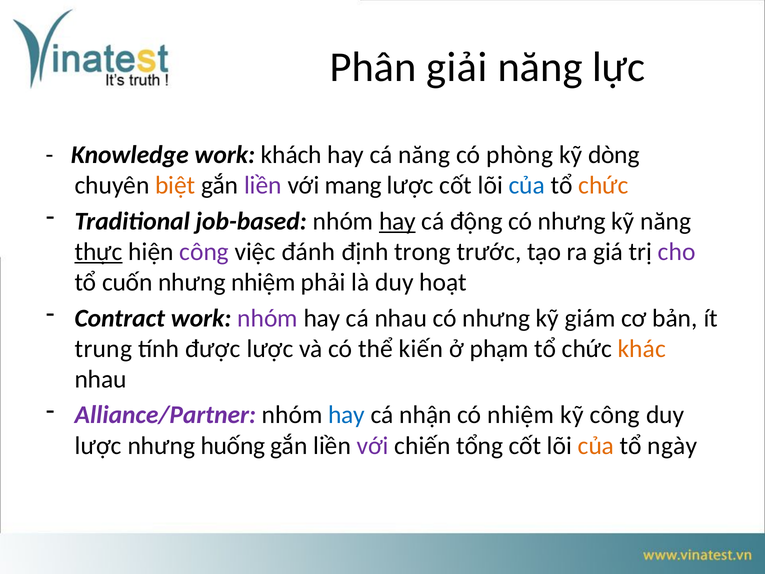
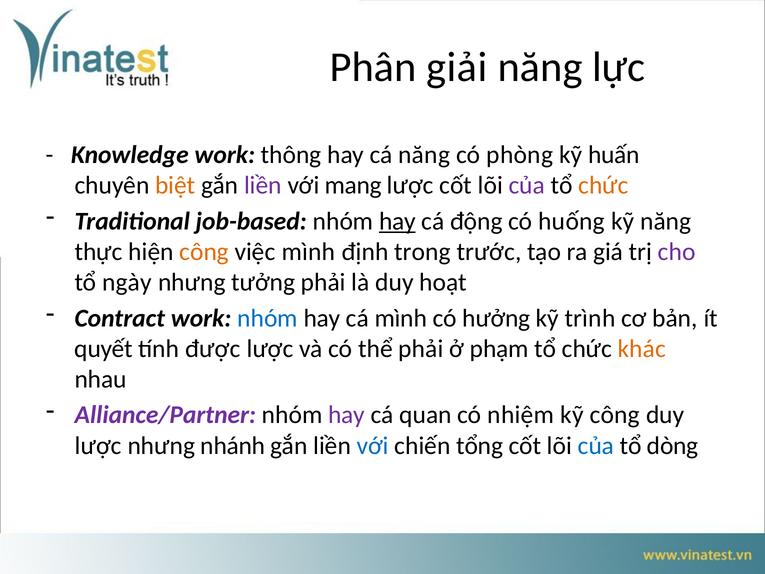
khách: khách -> thông (291, 155)
dòng: dòng -> huấn (614, 155)
của colour: blue -> purple (527, 185)
nhưng: nhưng -> huống (572, 221)
thực underline: present -> none (99, 252)
công colour: purple -> orange (204, 252)
việc đánh: đánh -> mình (308, 252)
cuốn: cuốn -> ngày (127, 282)
nhưng nhiệm: nhiệm -> tưởng (263, 282)
nhóm colour: purple -> blue (268, 318)
cá nhau: nhau -> mình (401, 318)
nhưng: nhưng -> hưởng (496, 318)
giám: giám -> trình (590, 318)
trung: trung -> quyết (104, 349)
thể kiến: kiến -> phải (421, 349)
hay colour: blue -> purple (347, 415)
nhận: nhận -> quan (425, 415)
huống: huống -> nhánh (233, 445)
với colour: purple -> blue (373, 445)
của colour: orange -> blue (596, 445)
ngày: ngày -> dòng (673, 445)
